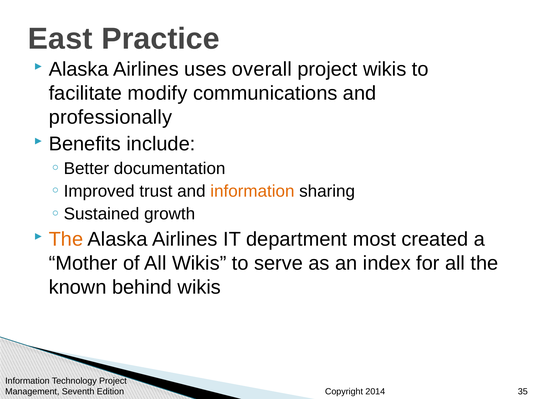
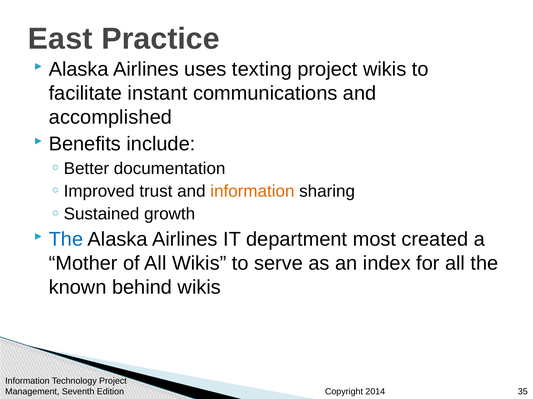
overall: overall -> texting (262, 69)
modify: modify -> instant (157, 93)
professionally: professionally -> accomplished (110, 117)
The colour: orange -> blue (66, 240)
